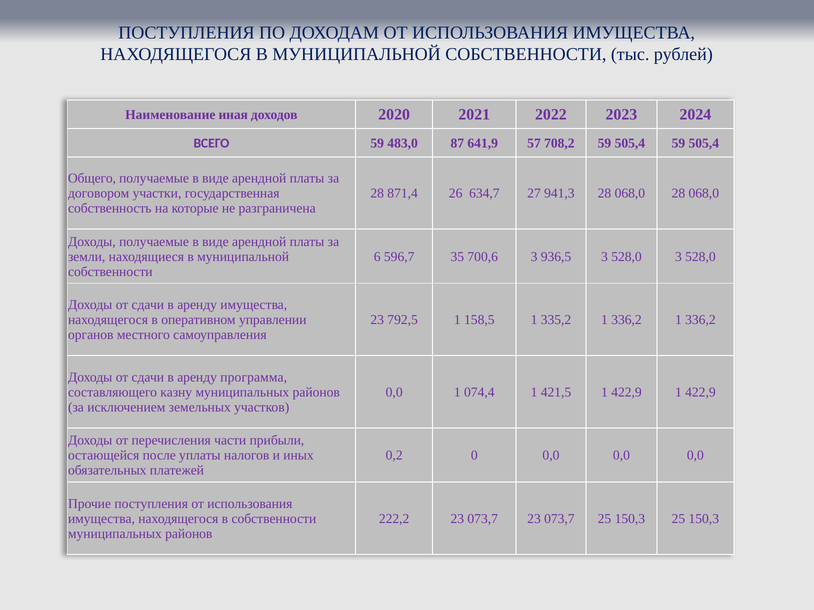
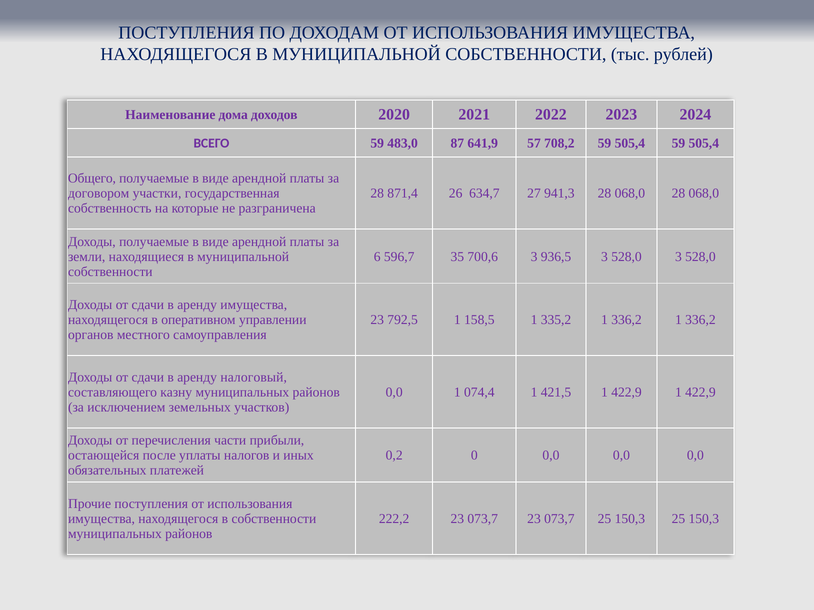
иная: иная -> дома (233, 115)
программа: программа -> налоговый (254, 377)
